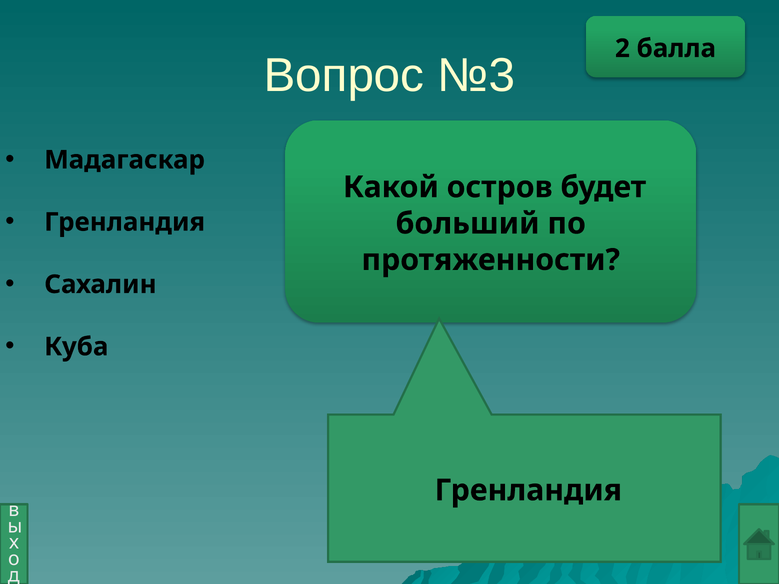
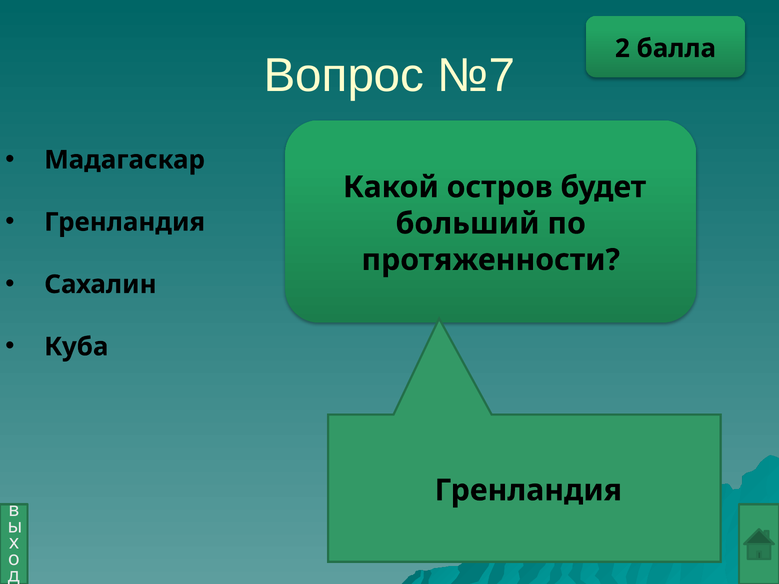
№3: №3 -> №7 (476, 76)
